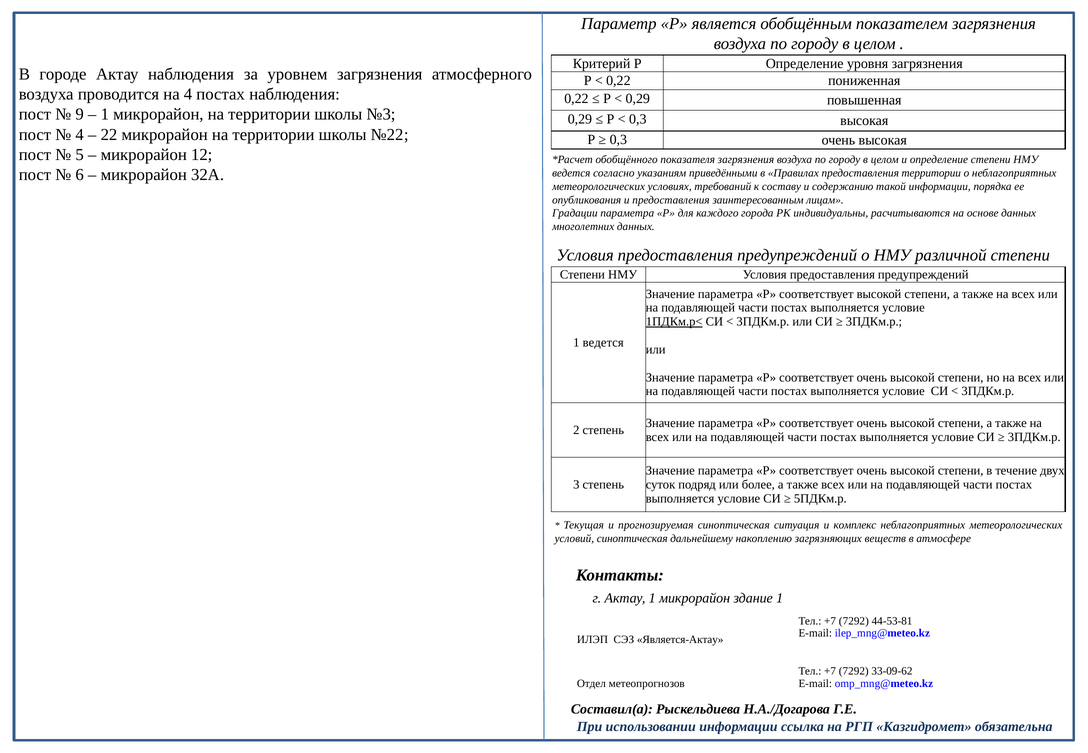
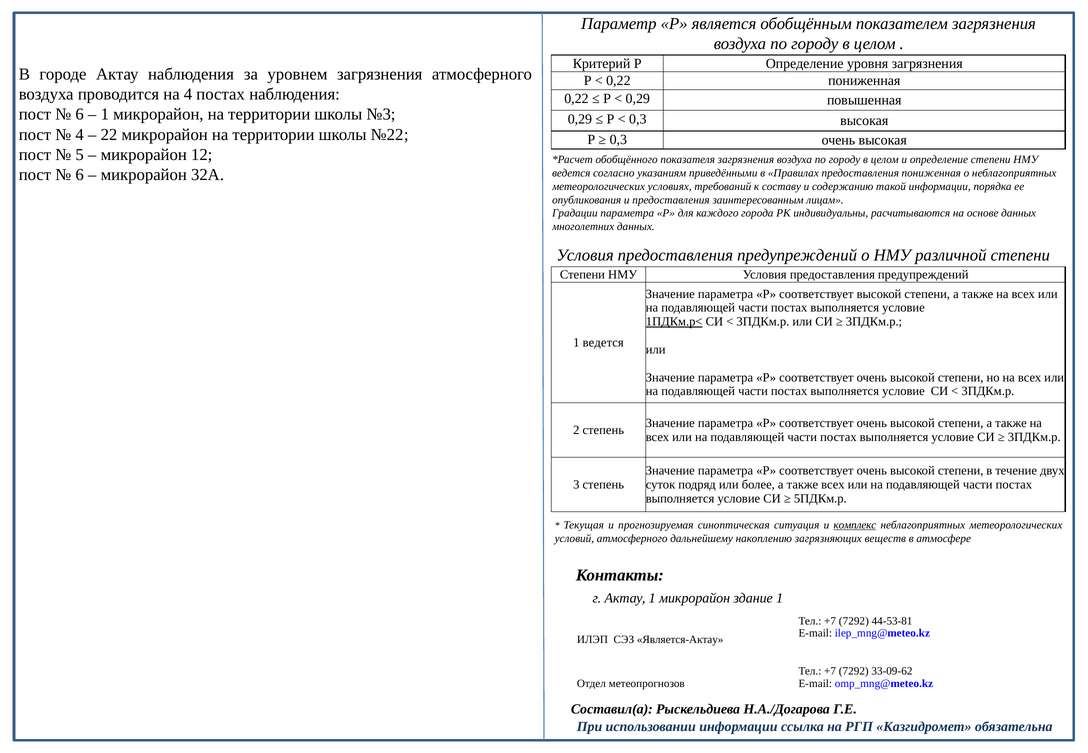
9: 9 -> 6 (80, 114)
предоставления территории: территории -> пониженная (931, 173)
комплекс underline: none -> present (855, 525)
условий синоптическая: синоптическая -> атмосферного (632, 539)
